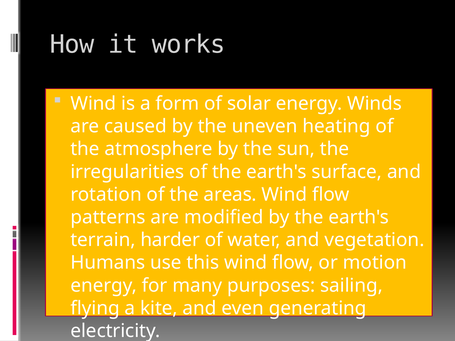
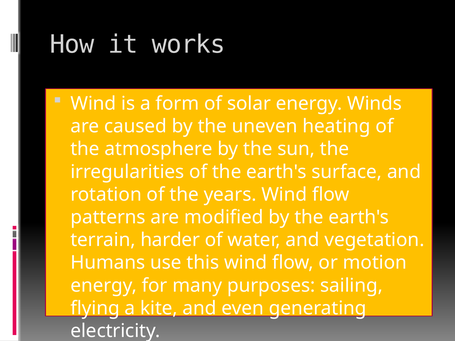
areas: areas -> years (230, 195)
